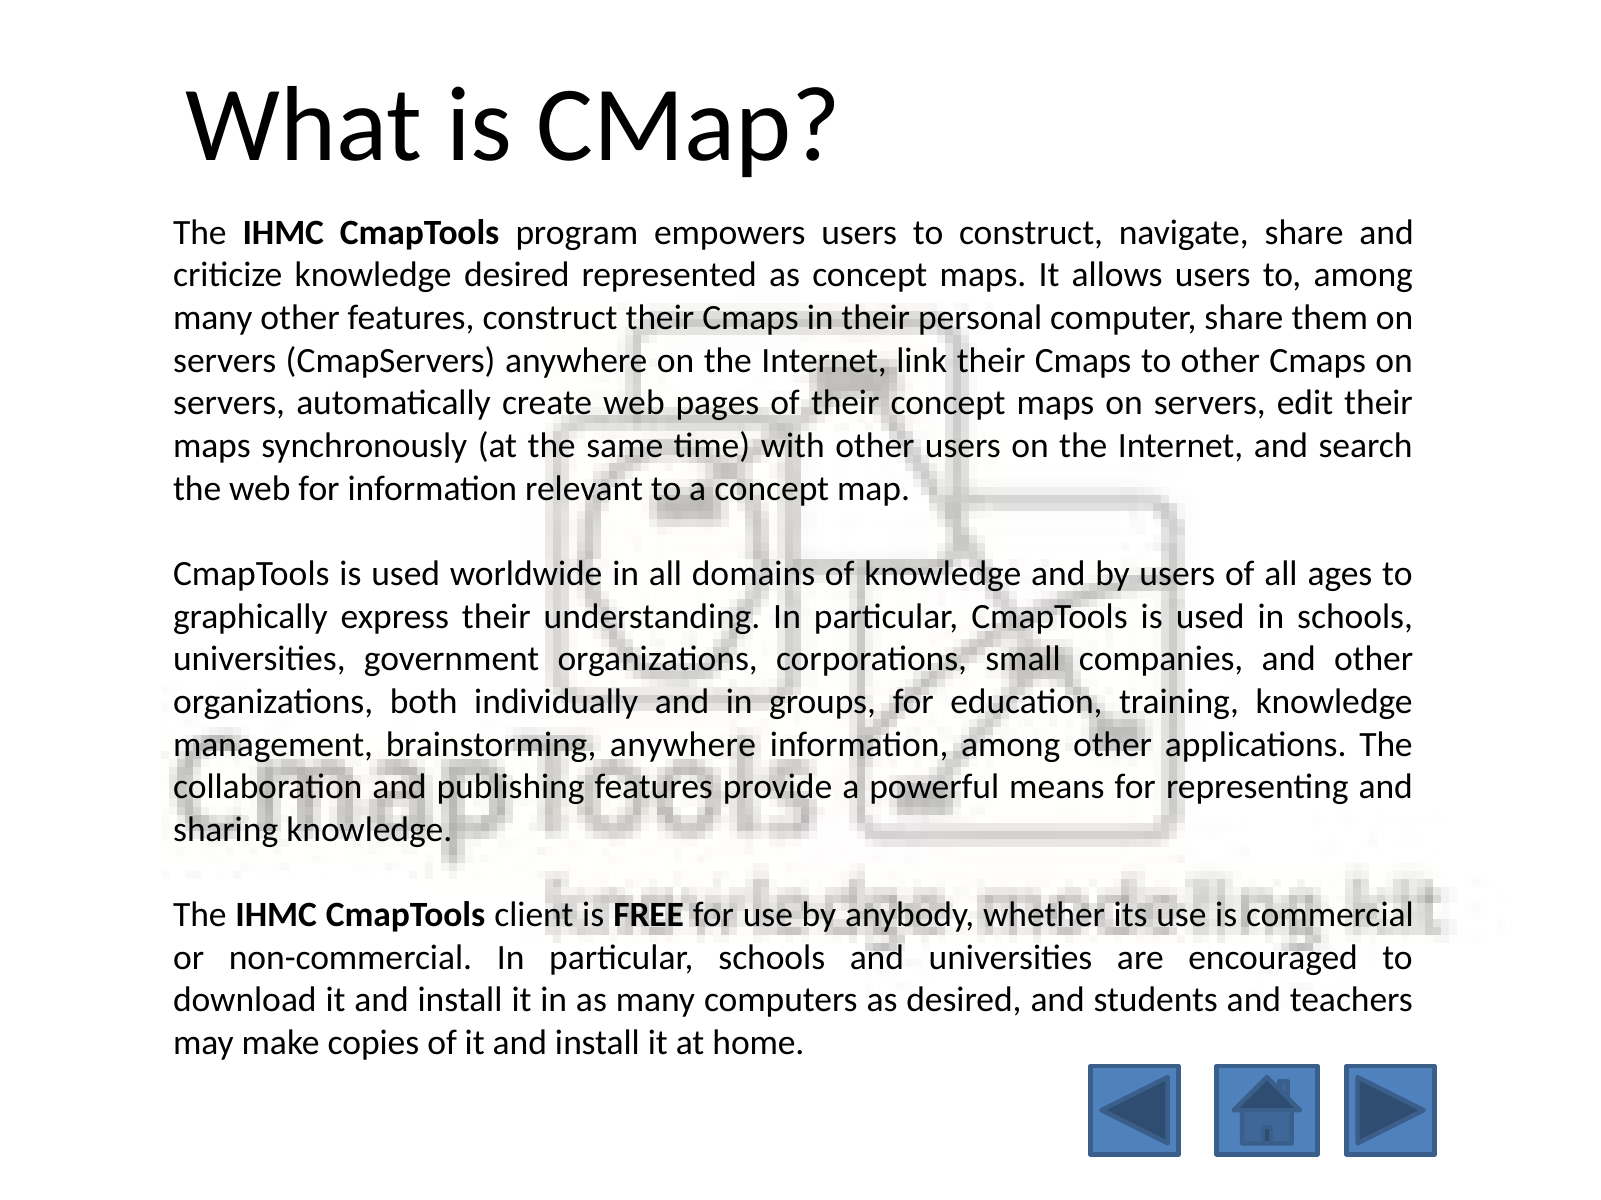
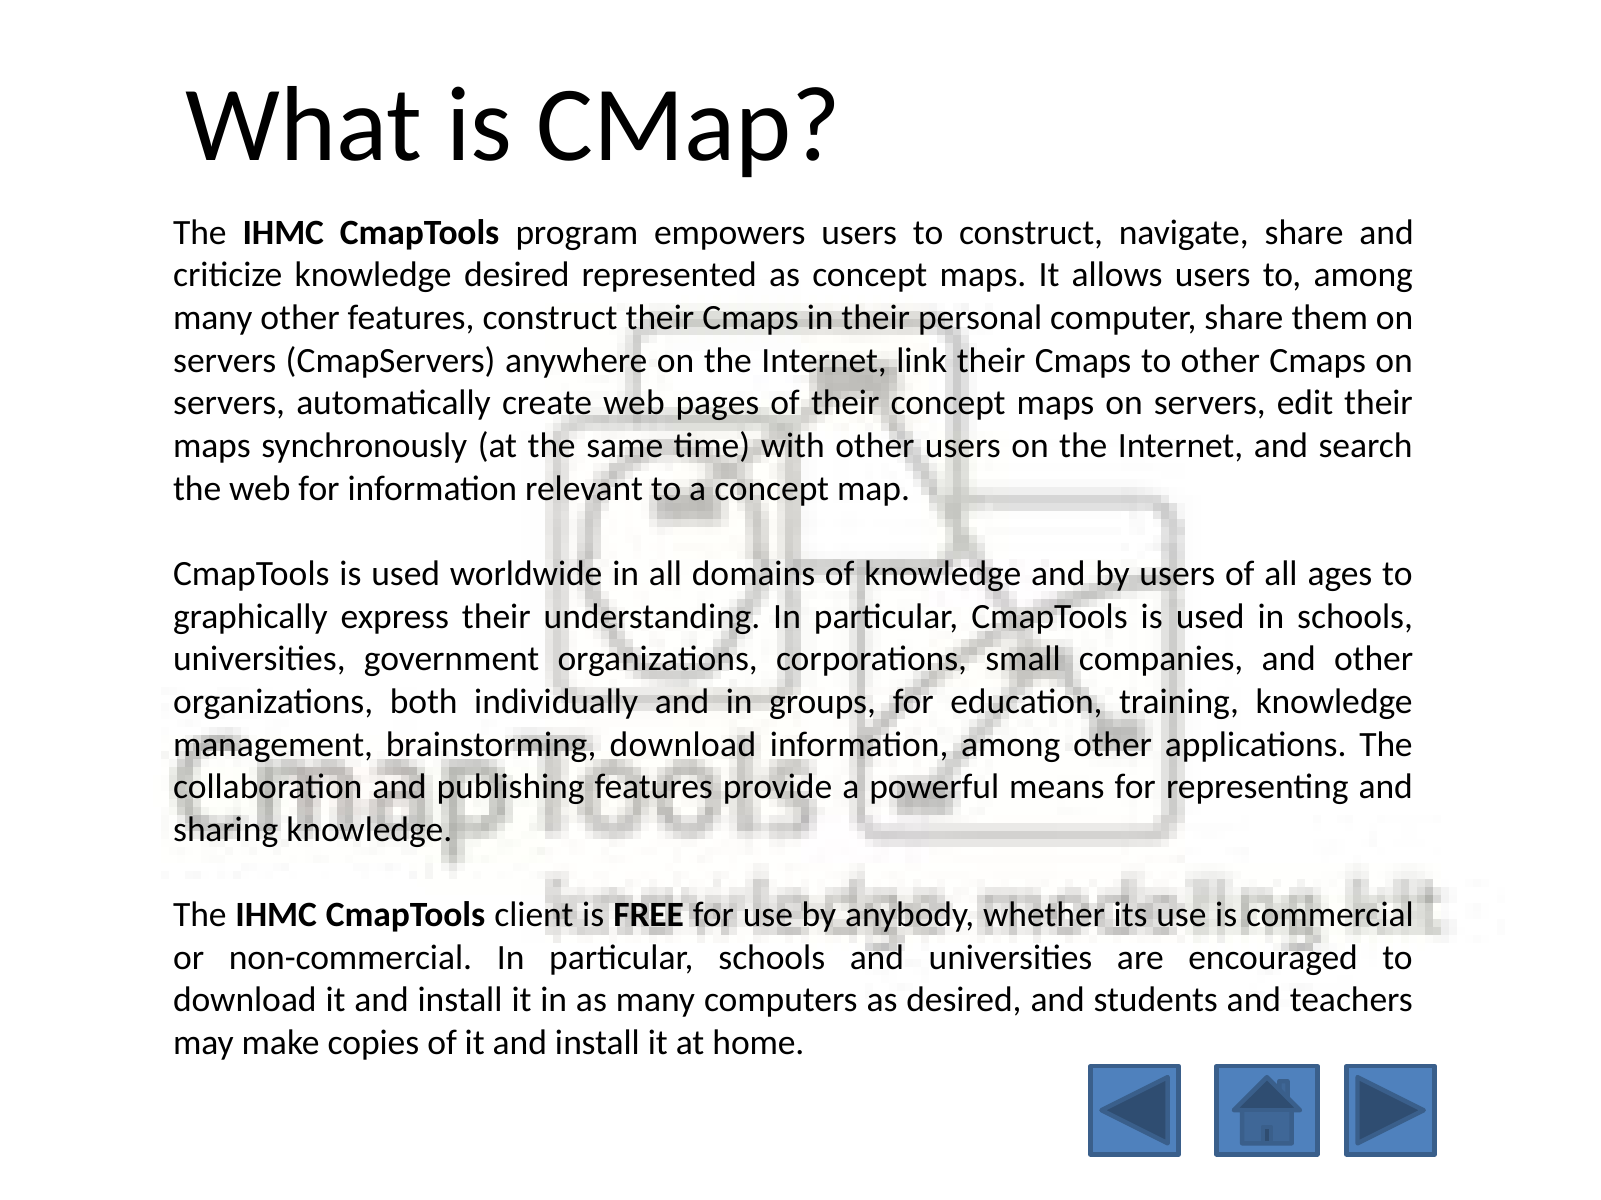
brainstorming anywhere: anywhere -> download (683, 745)
